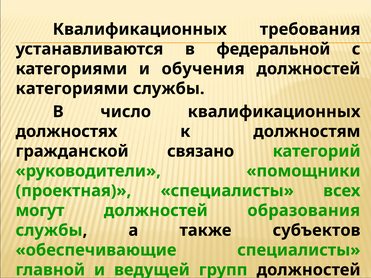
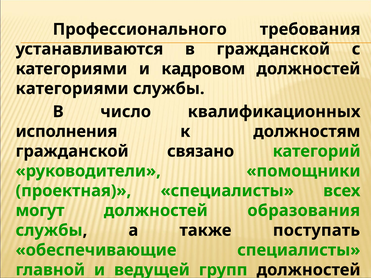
Квалификационных: Квалификационных -> Профессионального (140, 29)
в федеральной: федеральной -> гражданской (273, 49)
обучения: обучения -> кадровом (203, 69)
должностях: должностях -> исполнения (67, 132)
субъектов: субъектов -> поступать (316, 231)
